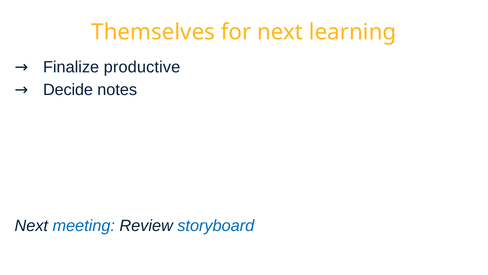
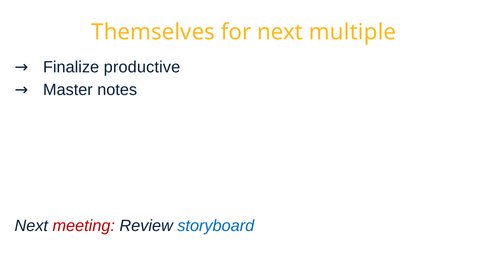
learning: learning -> multiple (353, 32)
Decide: Decide -> Master (68, 90)
meeting colour: blue -> red (84, 226)
